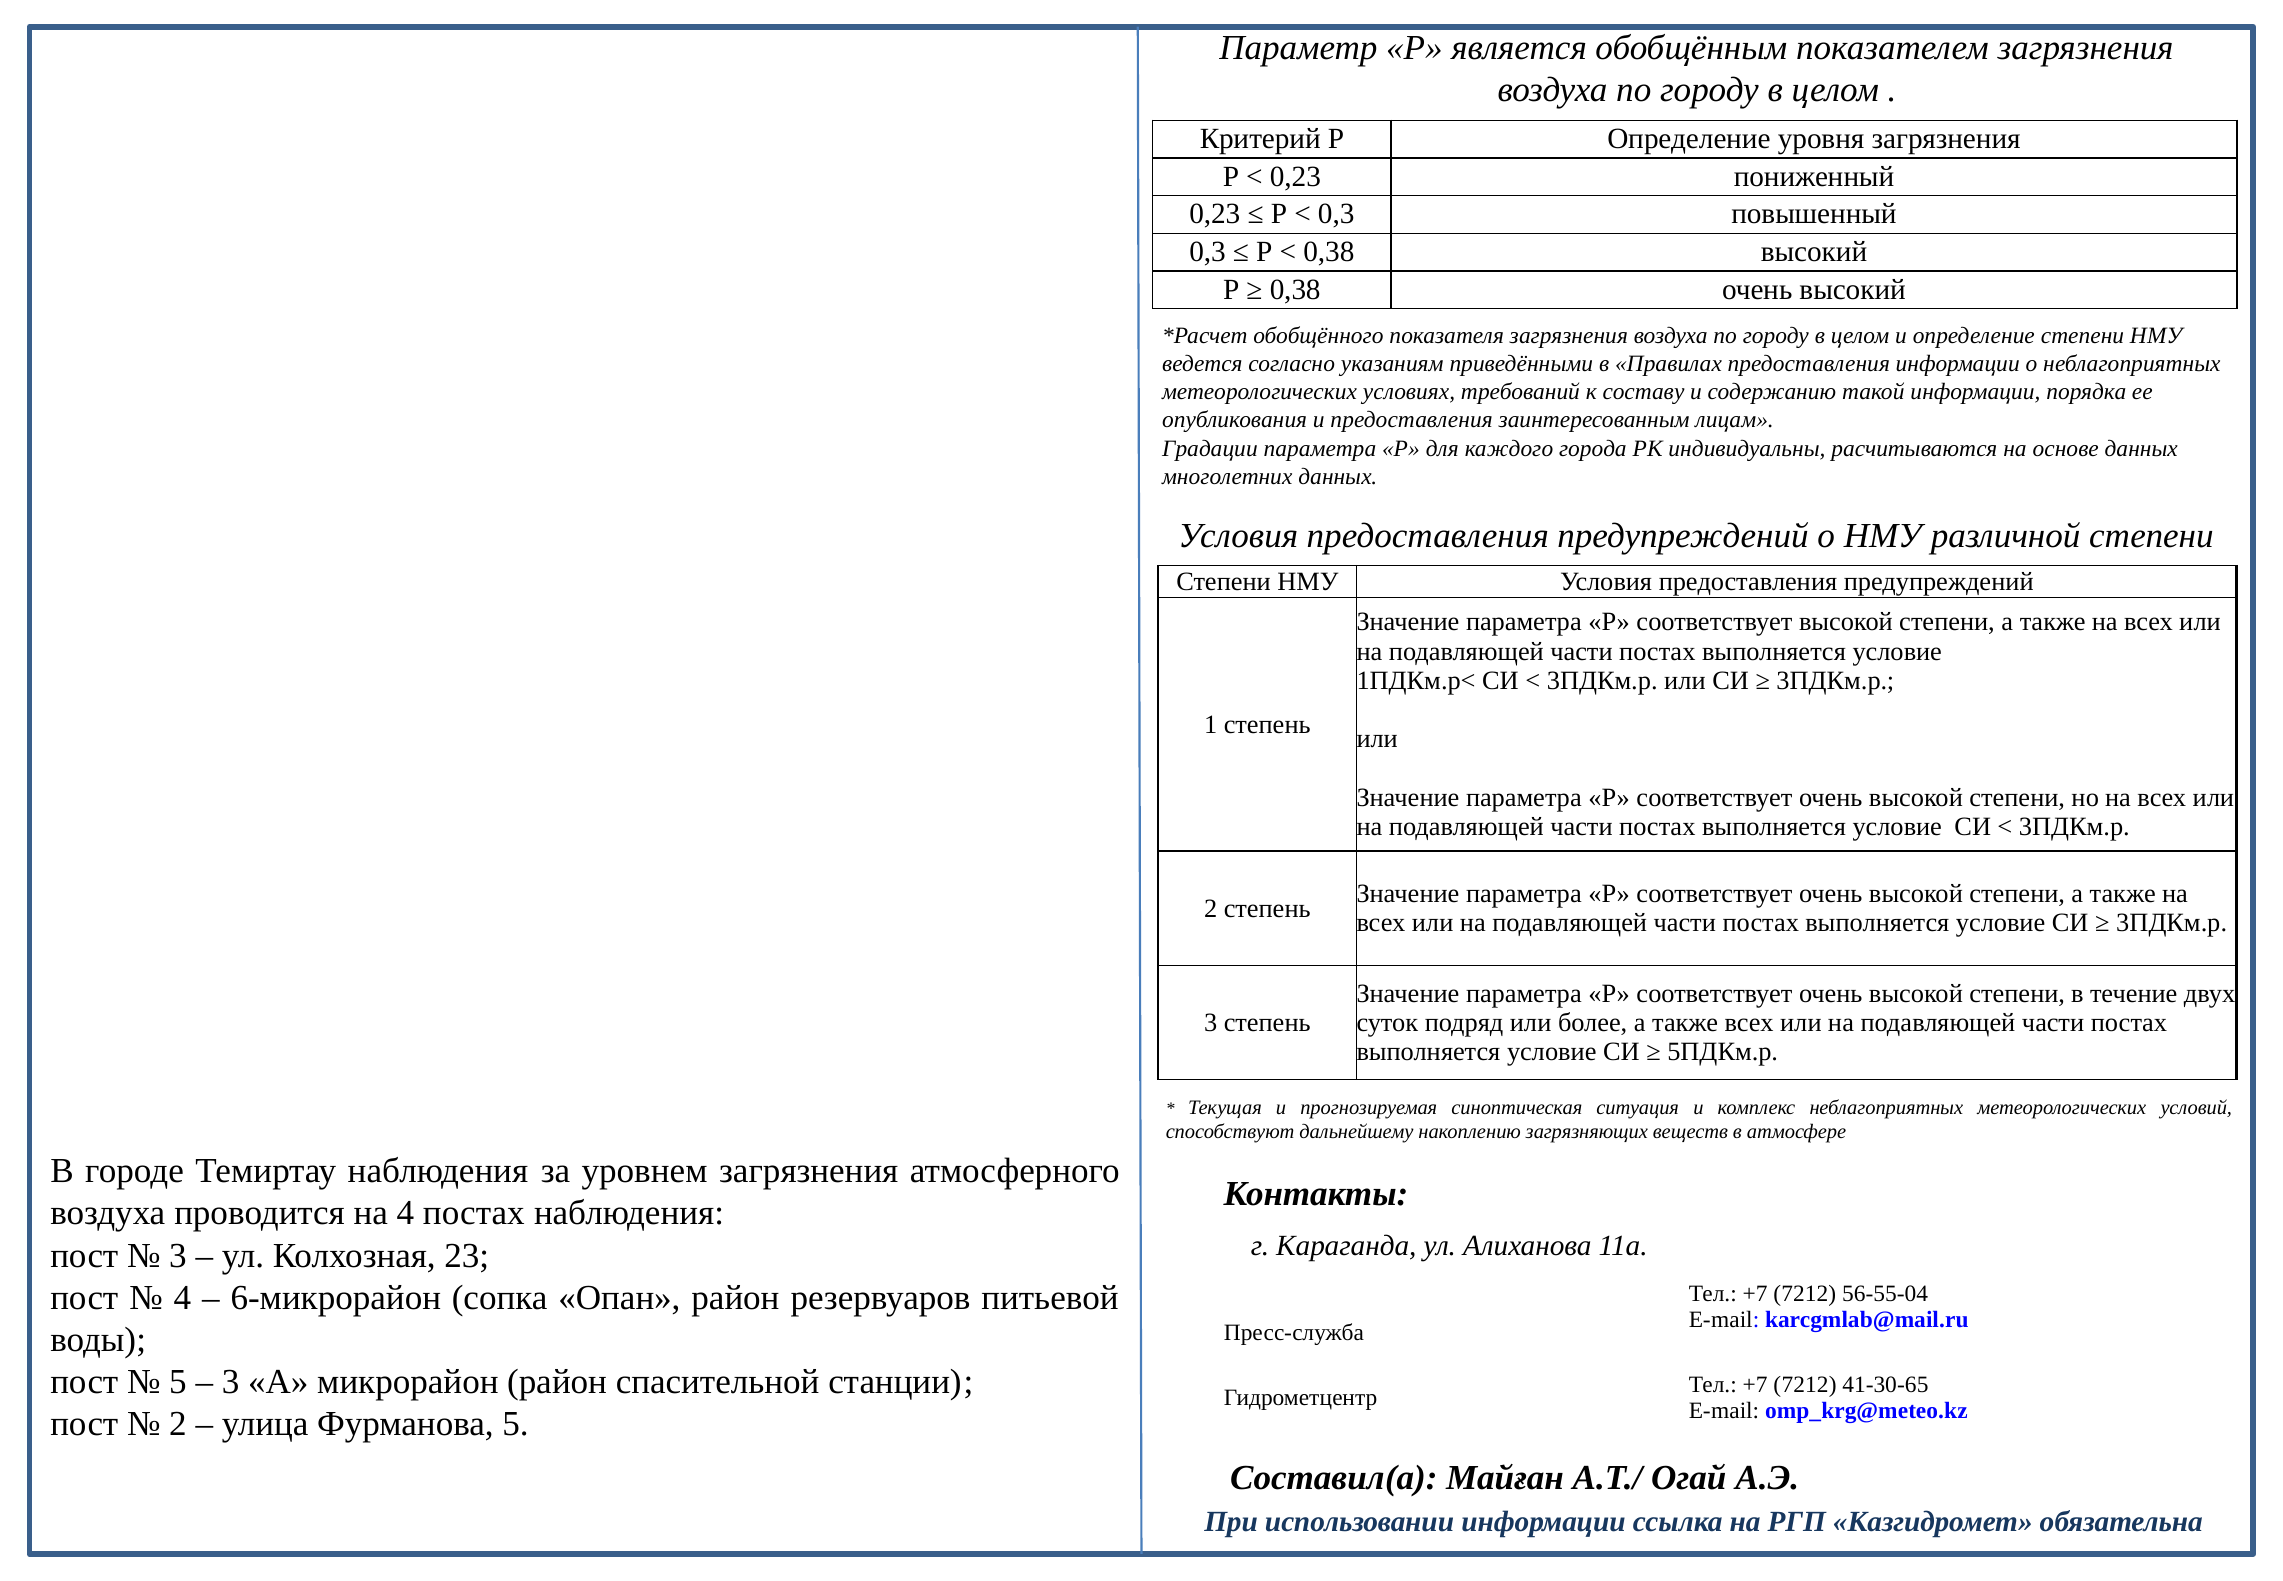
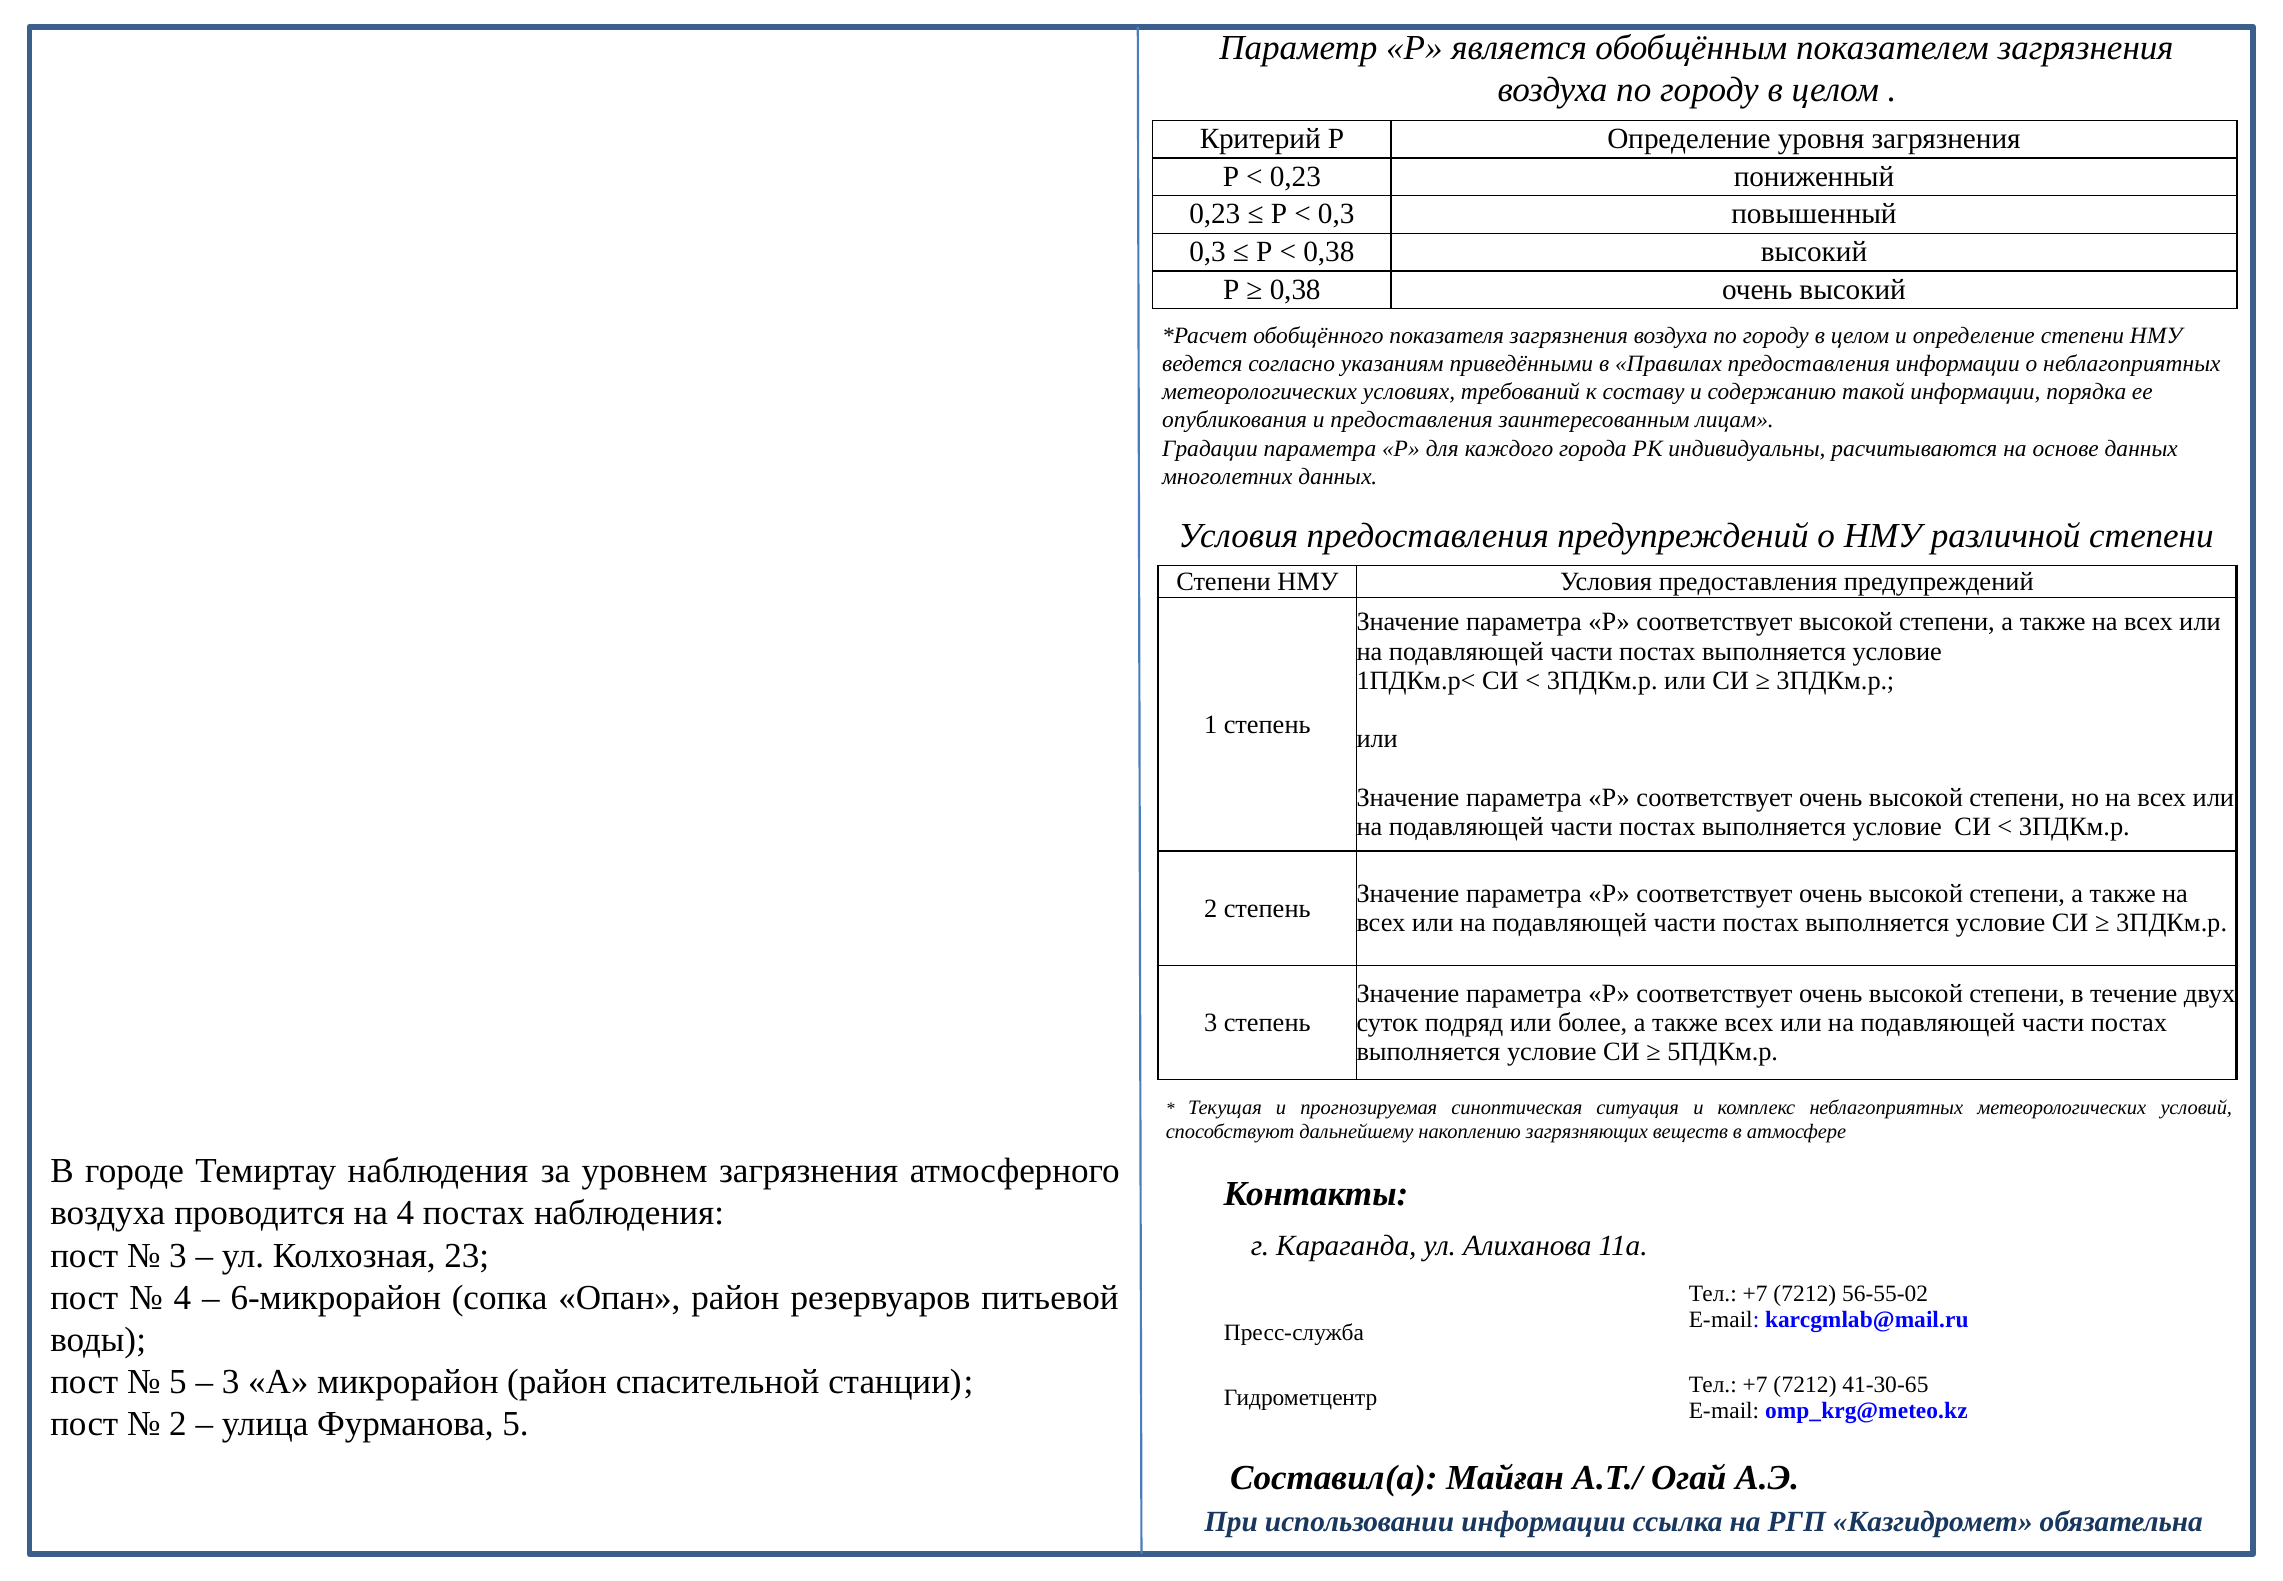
56-55-04: 56-55-04 -> 56-55-02 (1885, 1293)
